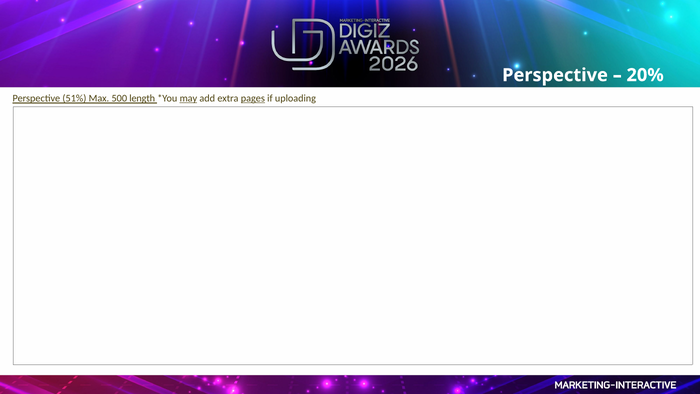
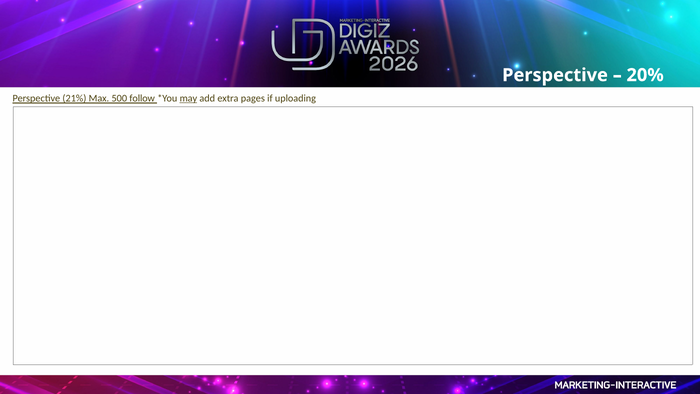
51%: 51% -> 21% (74, 98)
length: length -> follow (142, 98)
pages underline: present -> none (253, 98)
